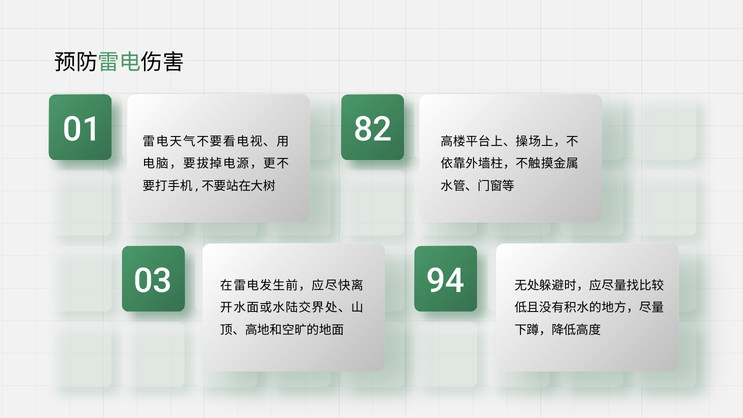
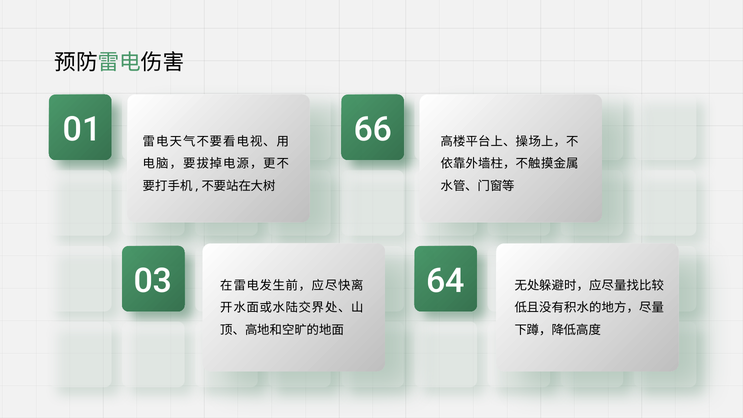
82: 82 -> 66 (373, 129)
94: 94 -> 64 (445, 281)
